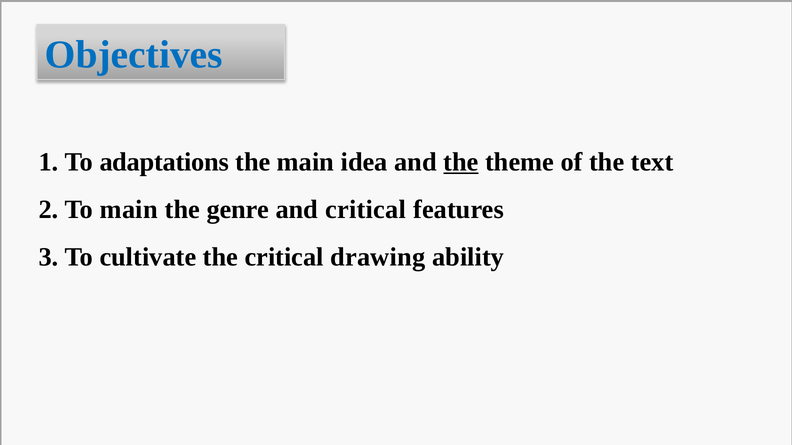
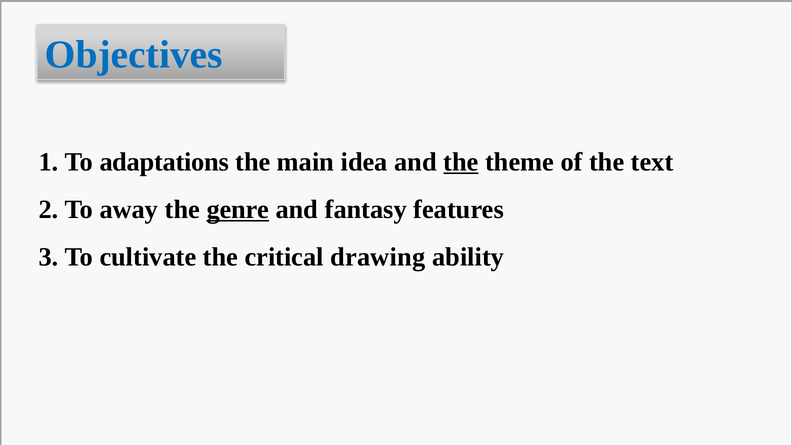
To main: main -> away (129, 210)
genre underline: none -> present (238, 210)
and critical: critical -> fantasy (366, 210)
